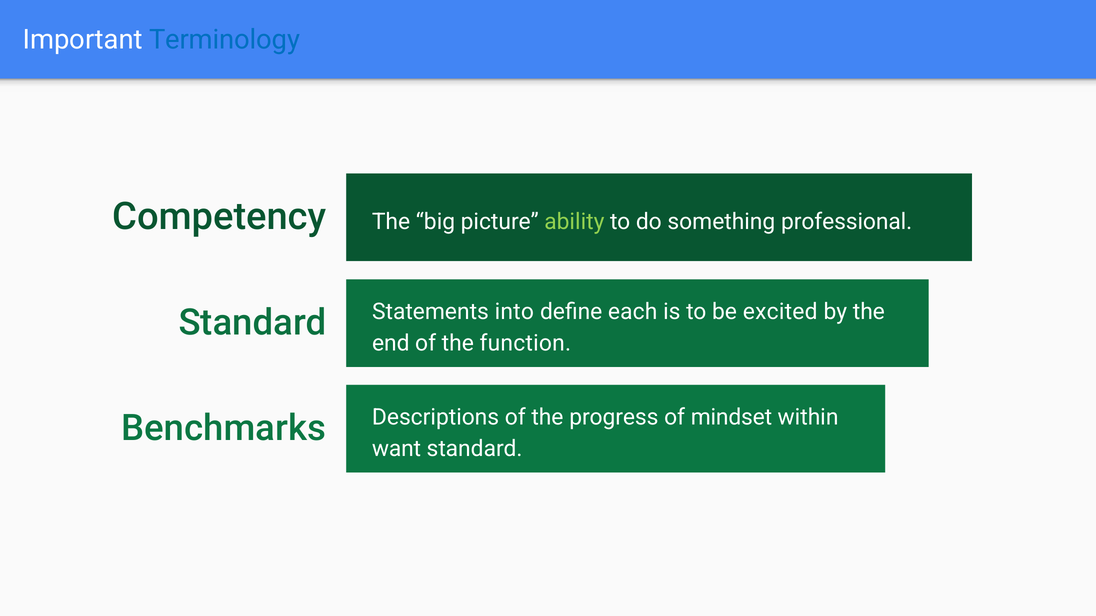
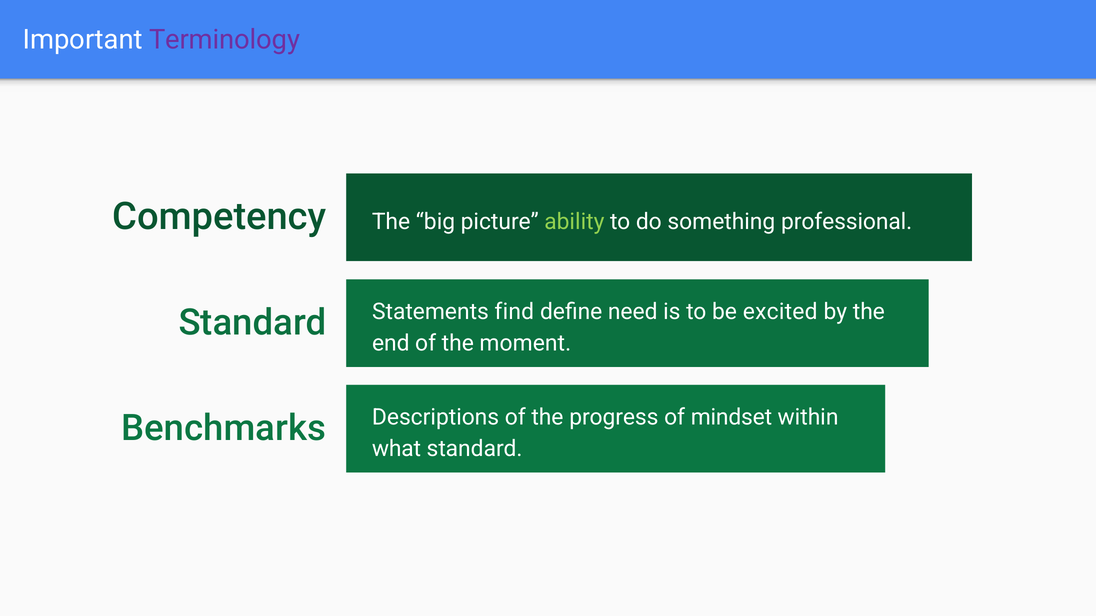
Terminology colour: blue -> purple (225, 40)
into: into -> find (514, 312)
each: each -> need (633, 312)
function: function -> moment (525, 343)
want: want -> what (397, 449)
